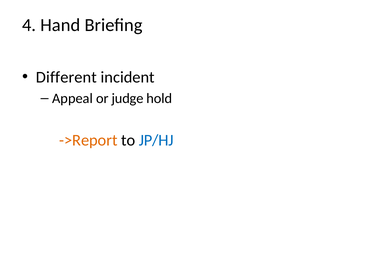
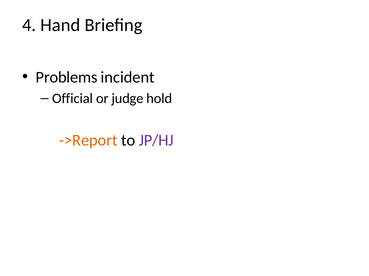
Different: Different -> Problems (67, 77)
Appeal: Appeal -> Official (73, 99)
JP/HJ colour: blue -> purple (156, 141)
